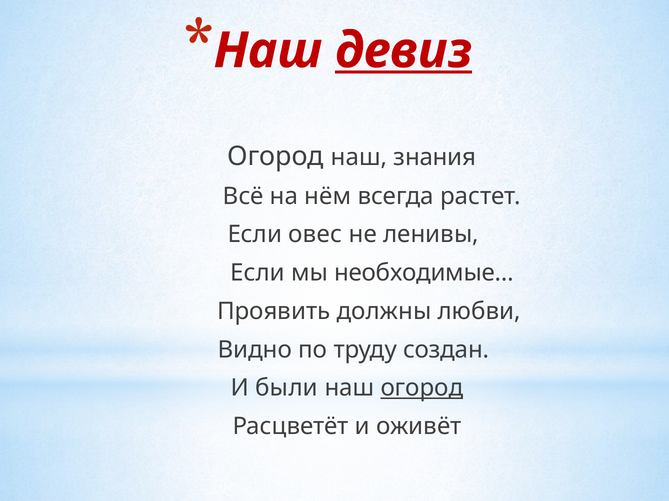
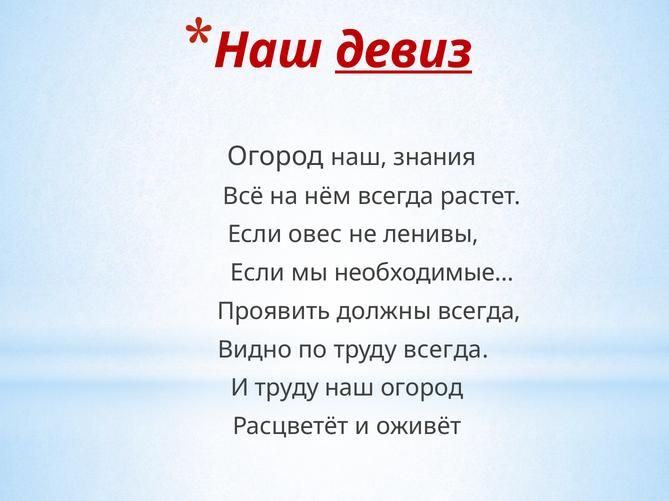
должны любви: любви -> всегда (479, 312)
труду создан: создан -> всегда (446, 350)
И были: были -> труду (287, 389)
огород underline: present -> none (422, 389)
